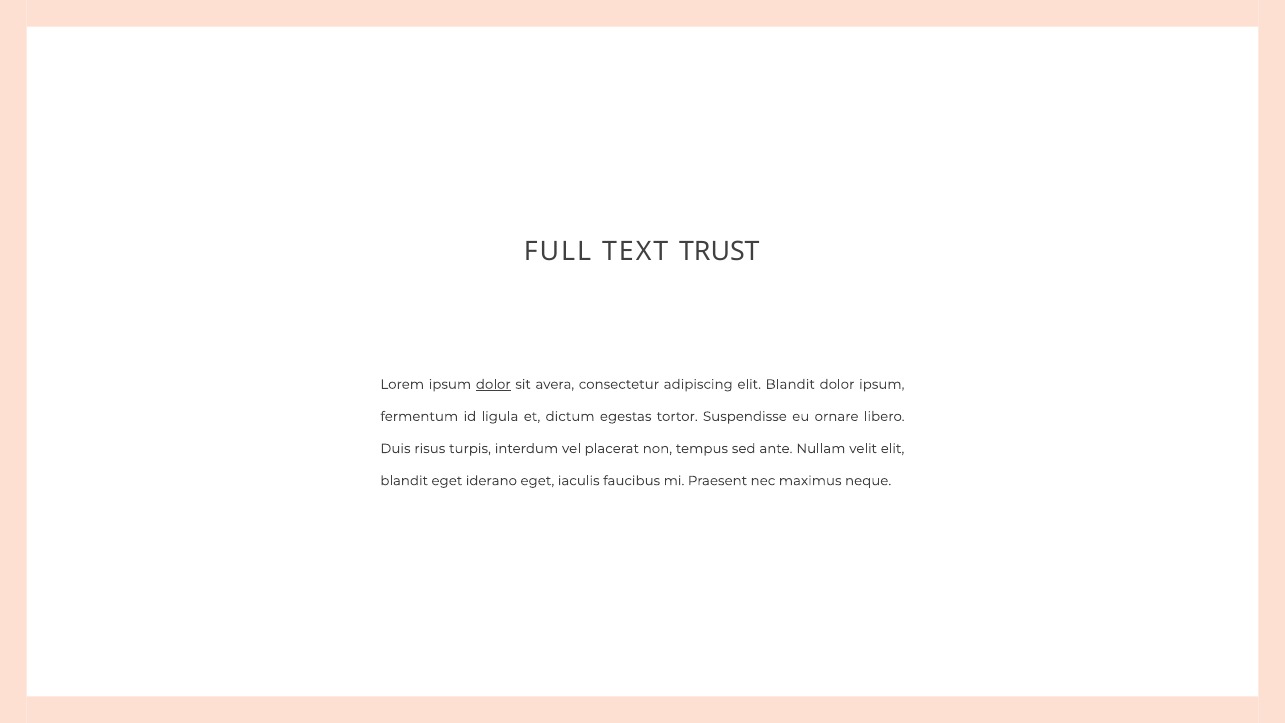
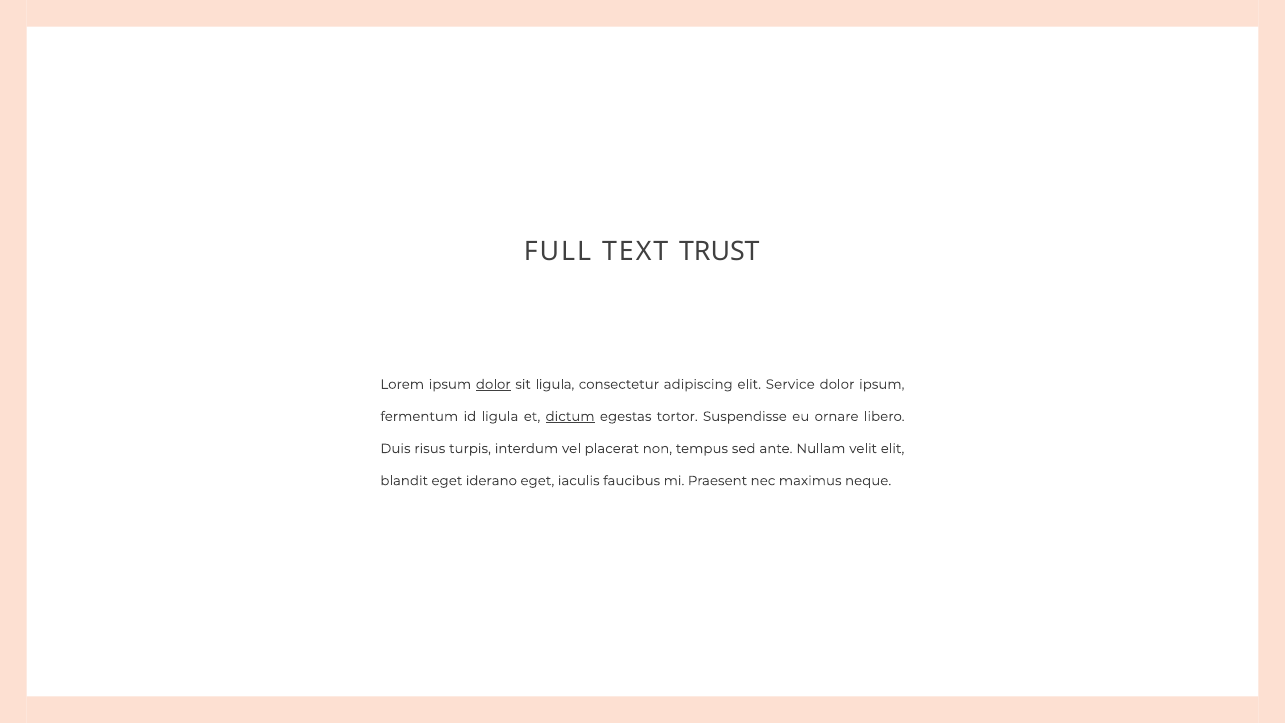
sit avera: avera -> ligula (555, 384)
adipiscing elit Blandit: Blandit -> Service (790, 384)
dictum underline: none -> present (570, 416)
